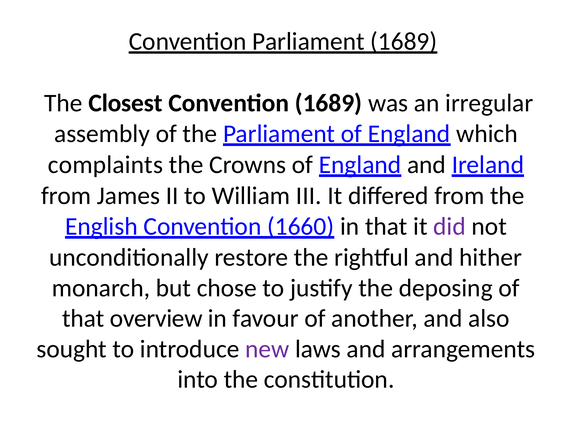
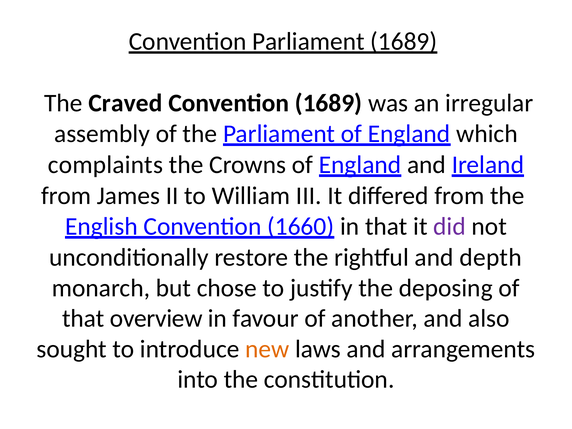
Closest: Closest -> Craved (125, 103)
hither: hither -> depth (491, 257)
new colour: purple -> orange (267, 349)
